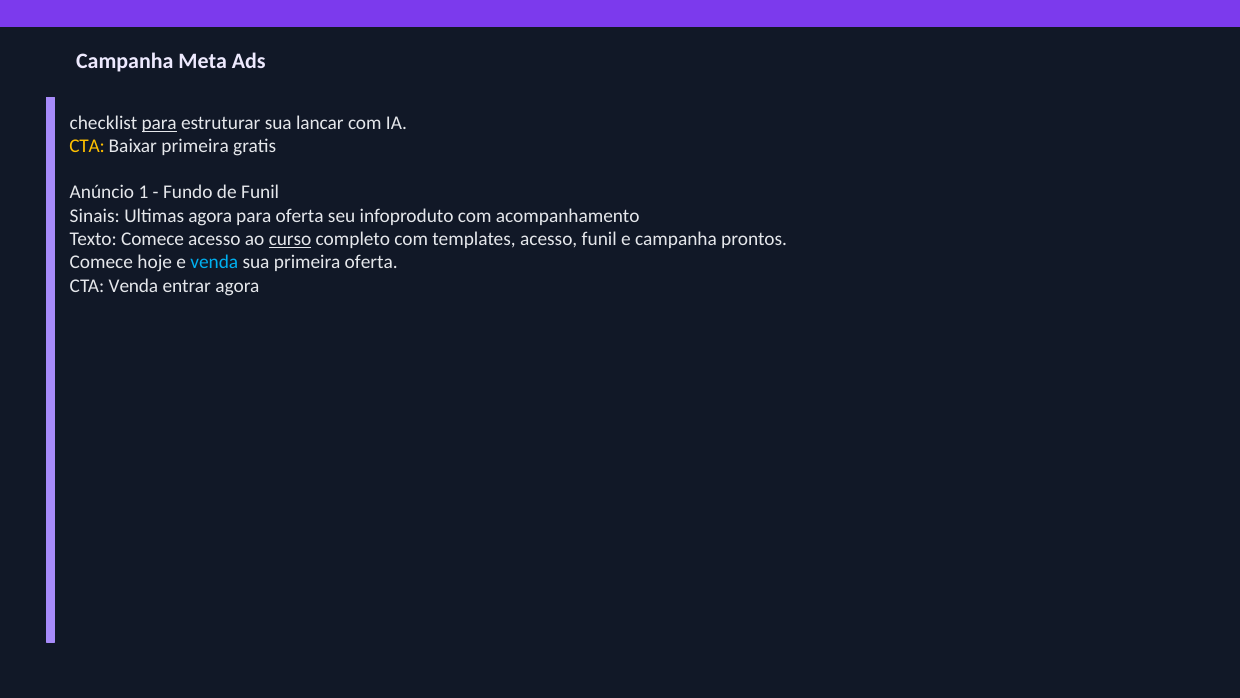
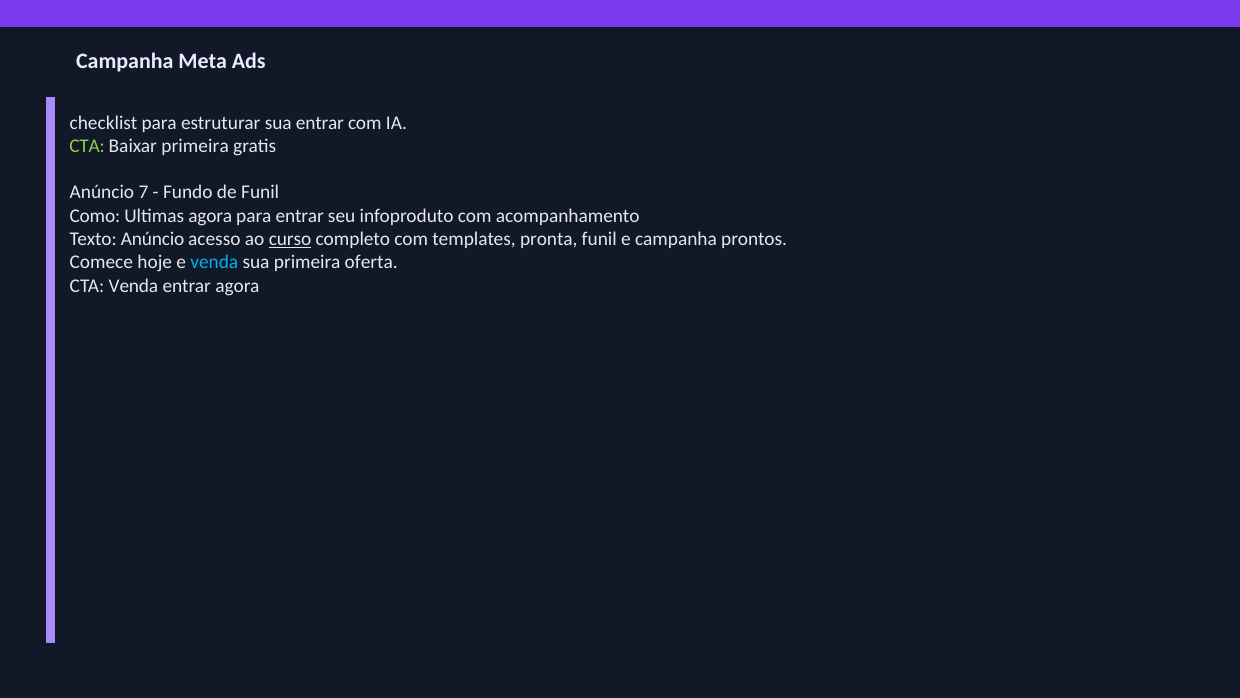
para underline: present -> none (159, 123)
sua lancar: lancar -> entrar (320, 123)
CTA colour: yellow -> light green (87, 146)
1: 1 -> 7 (143, 192)
Sinais: Sinais -> Como (95, 216)
para oferta: oferta -> entrar (300, 216)
Texto Comece: Comece -> Anúncio (153, 239)
templates acesso: acesso -> pronta (549, 239)
